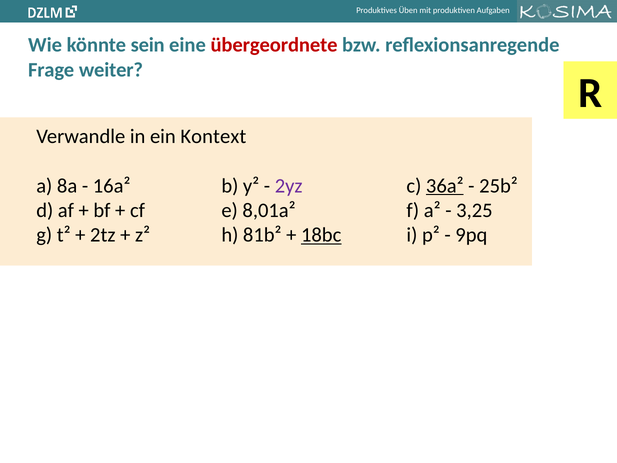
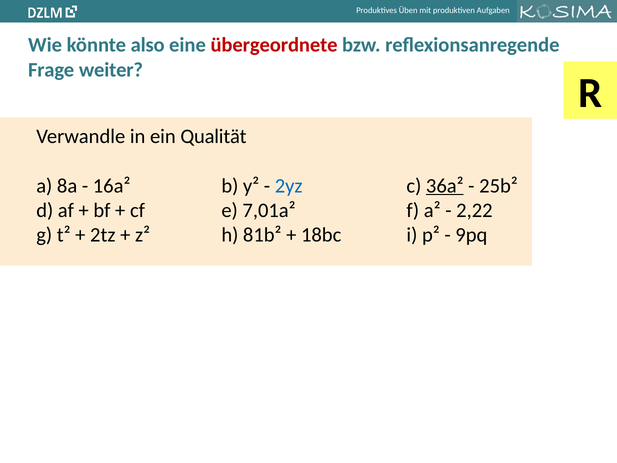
sein: sein -> also (148, 45)
Kontext: Kontext -> Qualität (214, 136)
2yz colour: purple -> blue (289, 186)
8,01a²: 8,01a² -> 7,01a² (269, 210)
3,25: 3,25 -> 2,22 (474, 210)
18bc underline: present -> none (321, 235)
